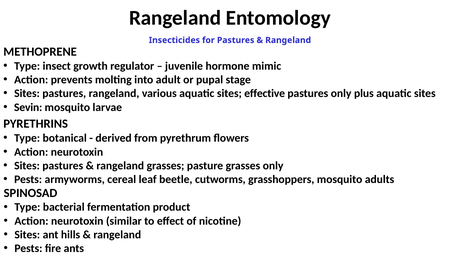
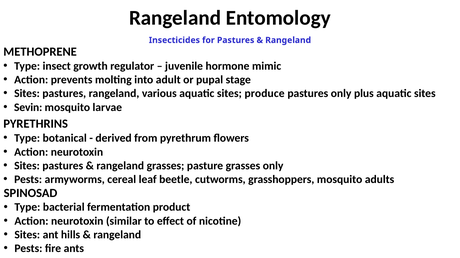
effective: effective -> produce (265, 94)
